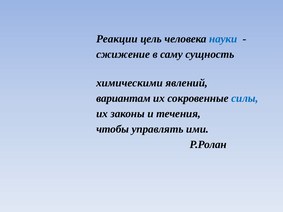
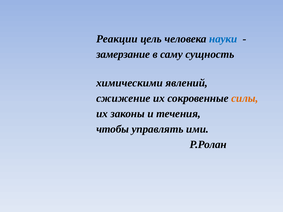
сжижение: сжижение -> замерзание (123, 54)
вариантам: вариантам -> сжижение (123, 98)
силы colour: blue -> orange (245, 98)
